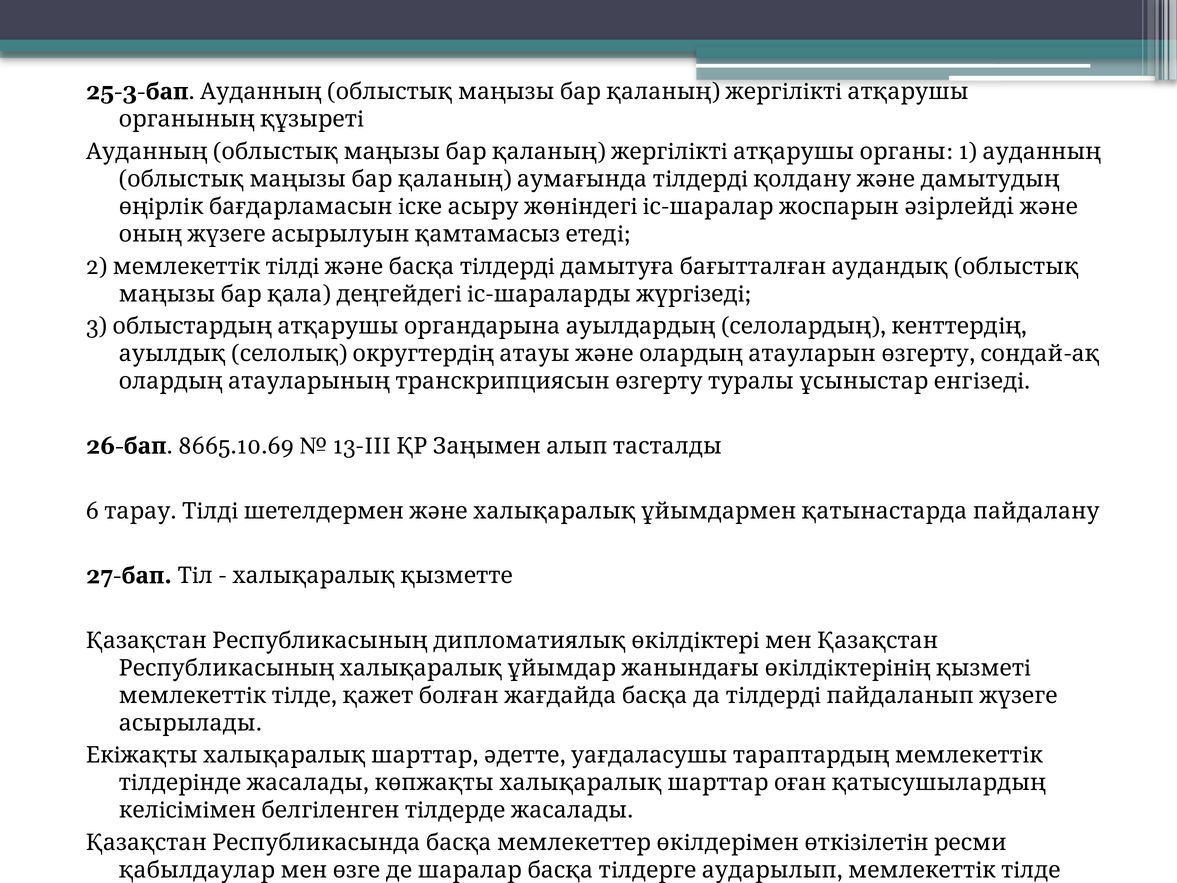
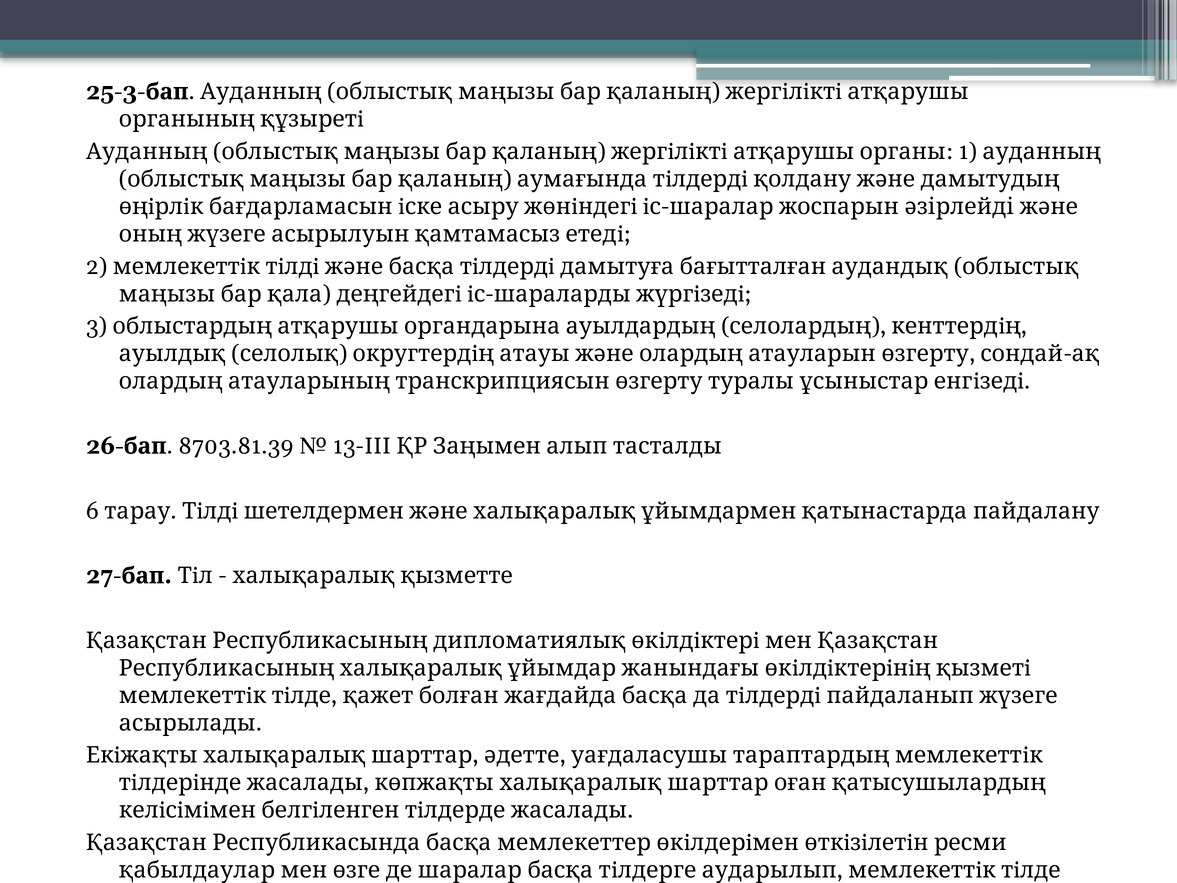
8665.10.69: 8665.10.69 -> 8703.81.39 (236, 446)
